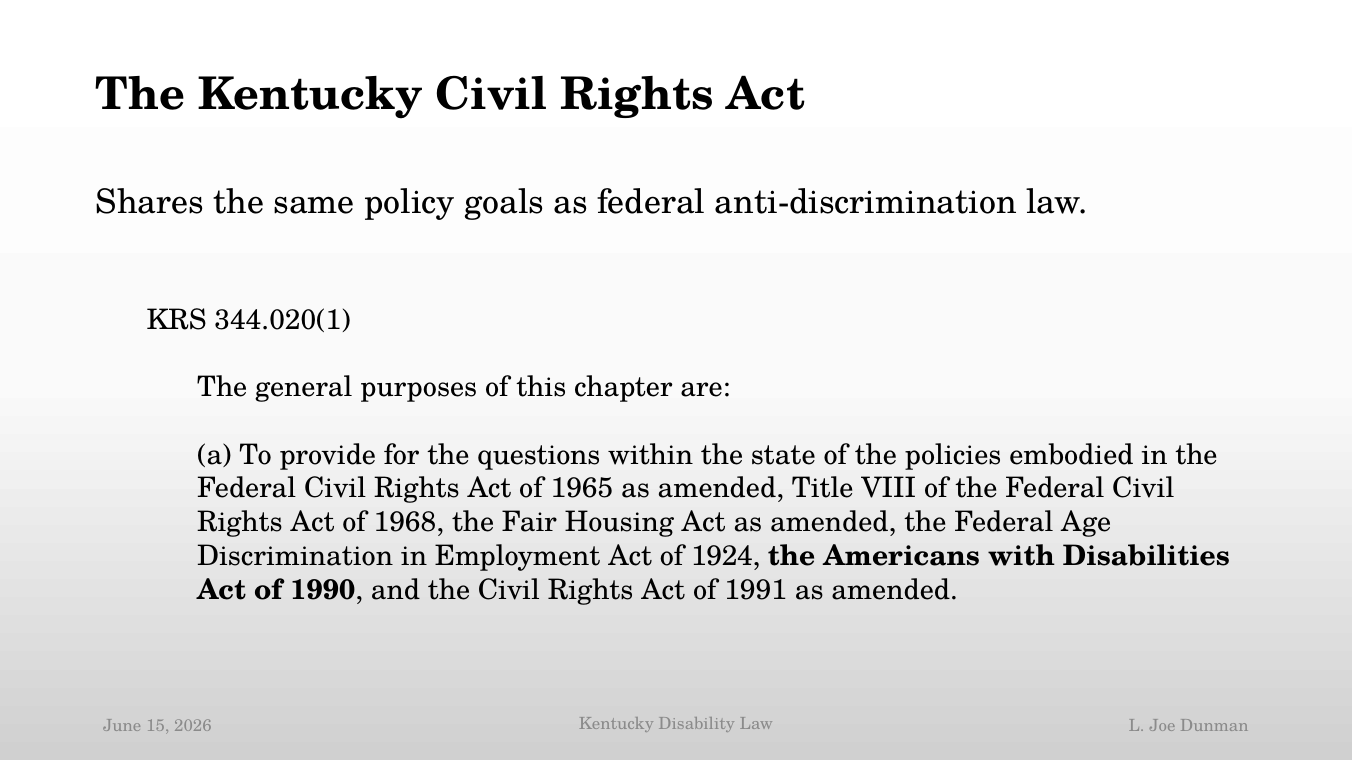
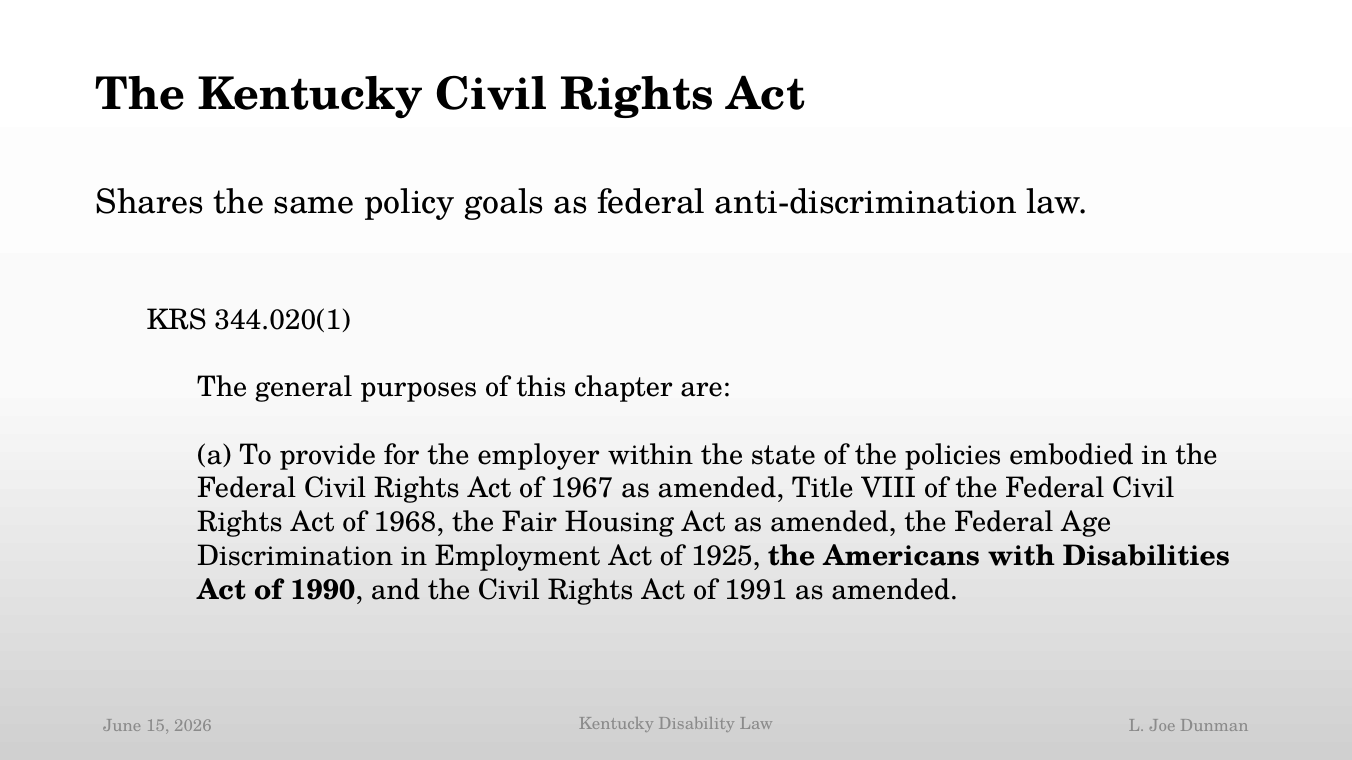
questions: questions -> employer (539, 455)
1965: 1965 -> 1967 (582, 489)
1924: 1924 -> 1925 (726, 557)
